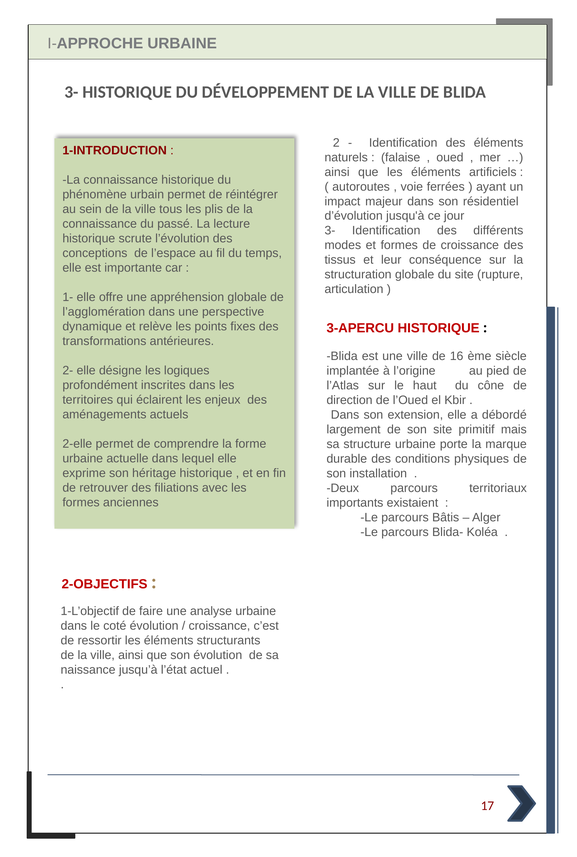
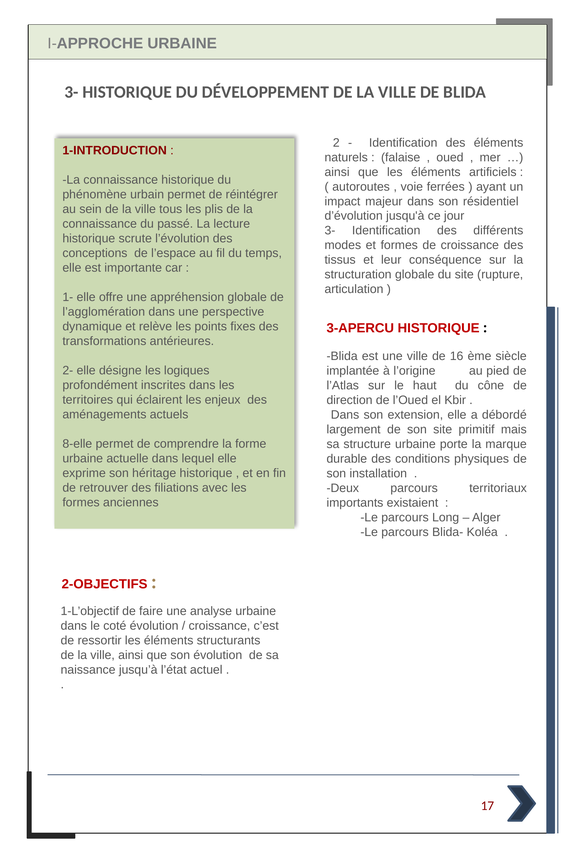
2-elle: 2-elle -> 8-elle (77, 444)
Bâtis: Bâtis -> Long (446, 517)
